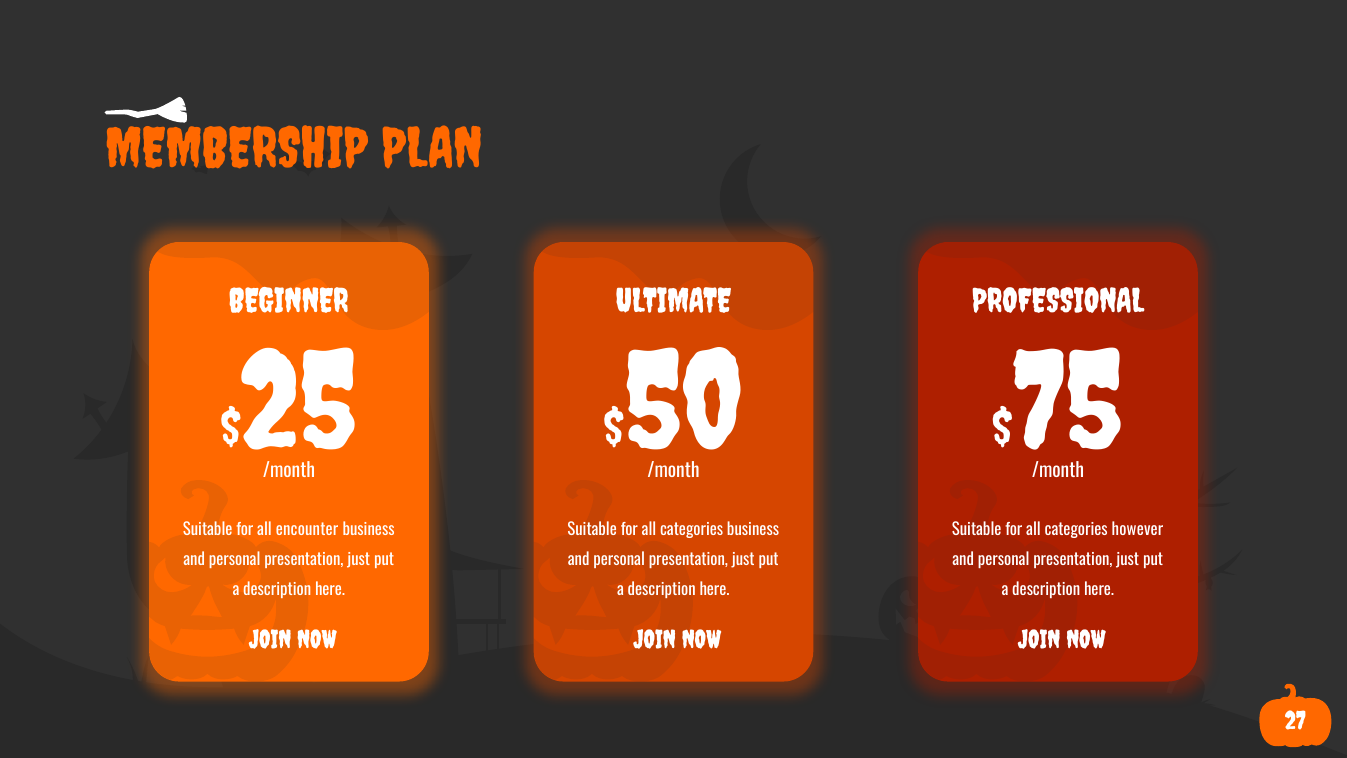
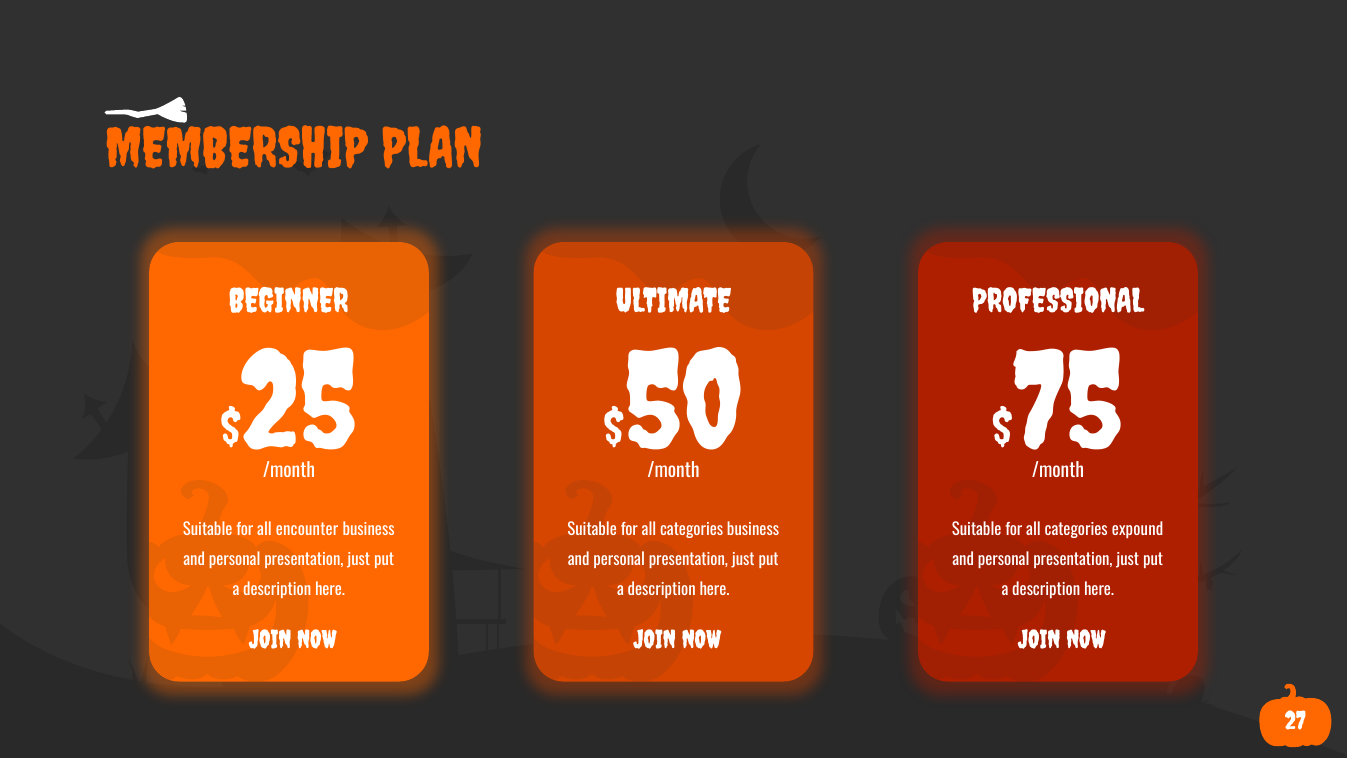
however: however -> expound (1138, 529)
